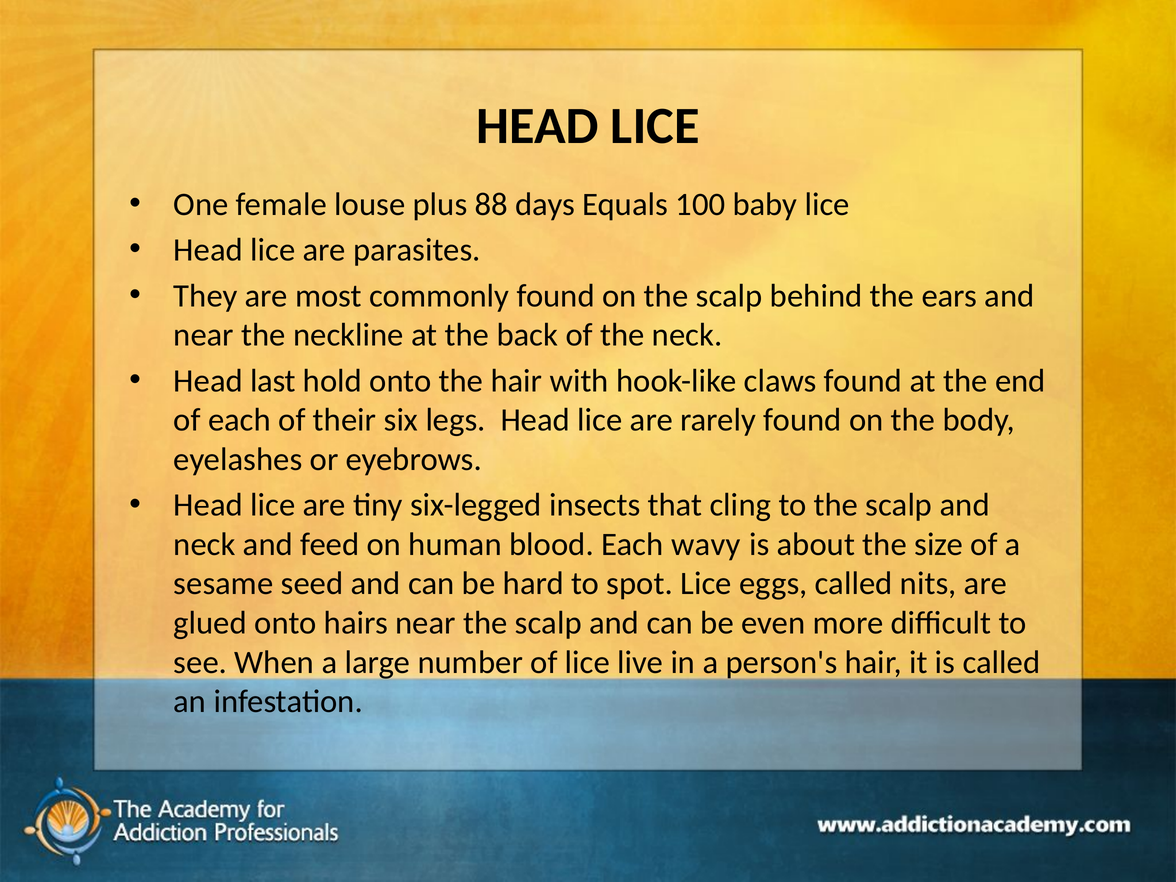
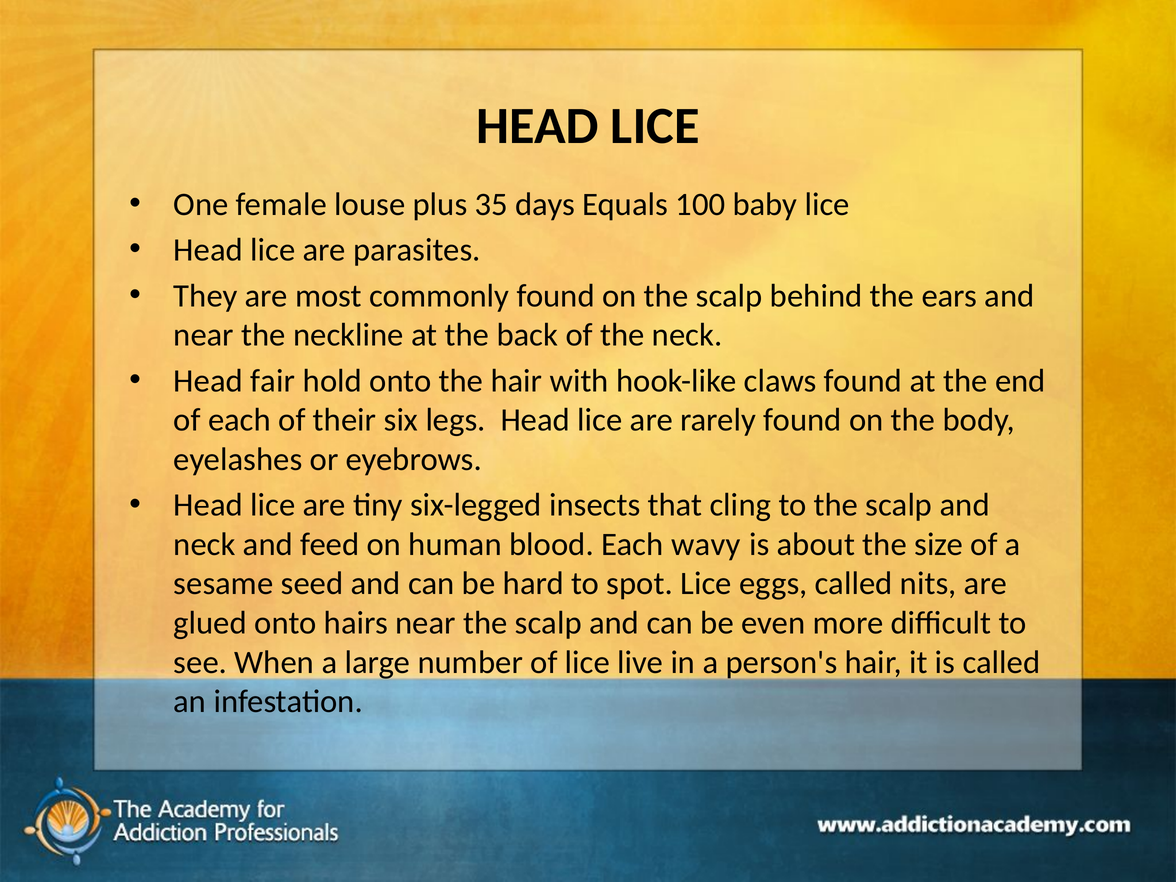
88: 88 -> 35 (491, 204)
last: last -> fair (273, 381)
